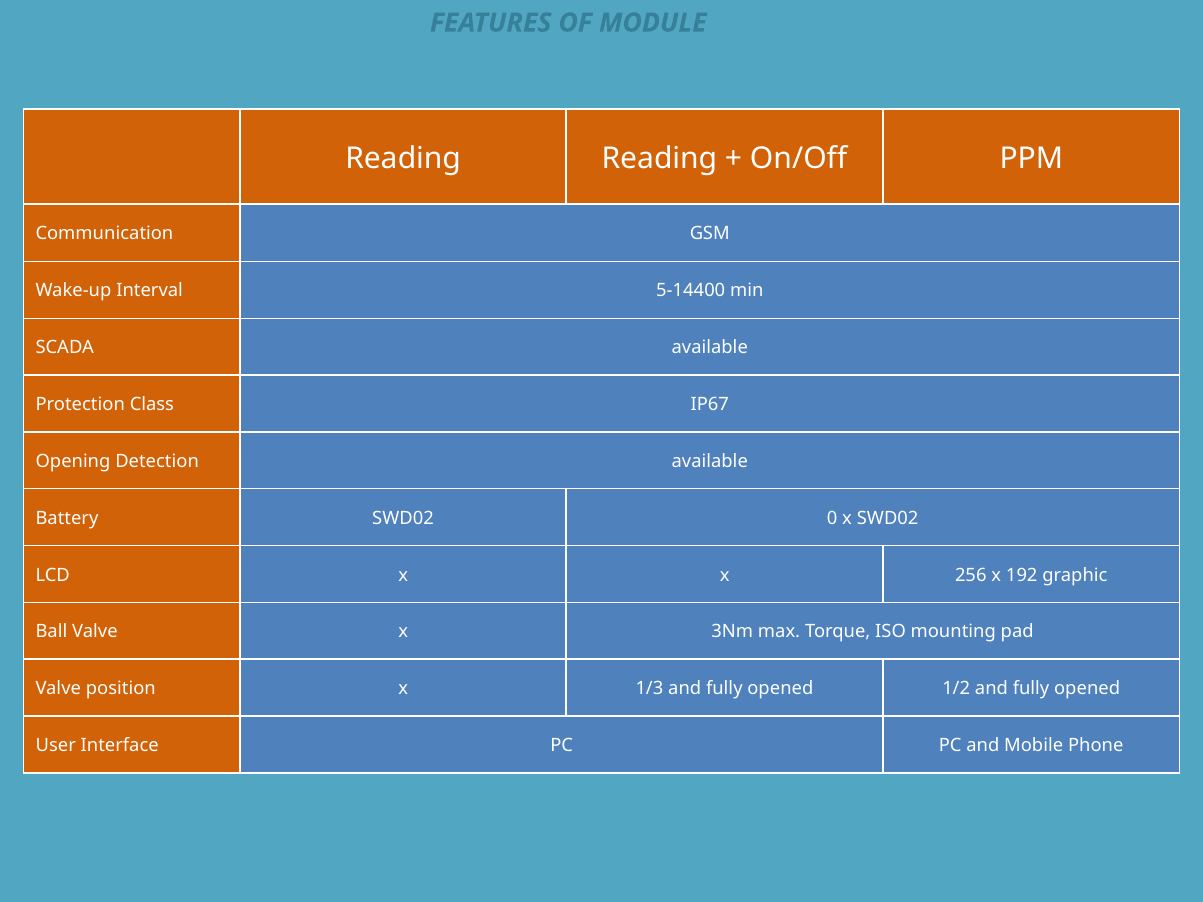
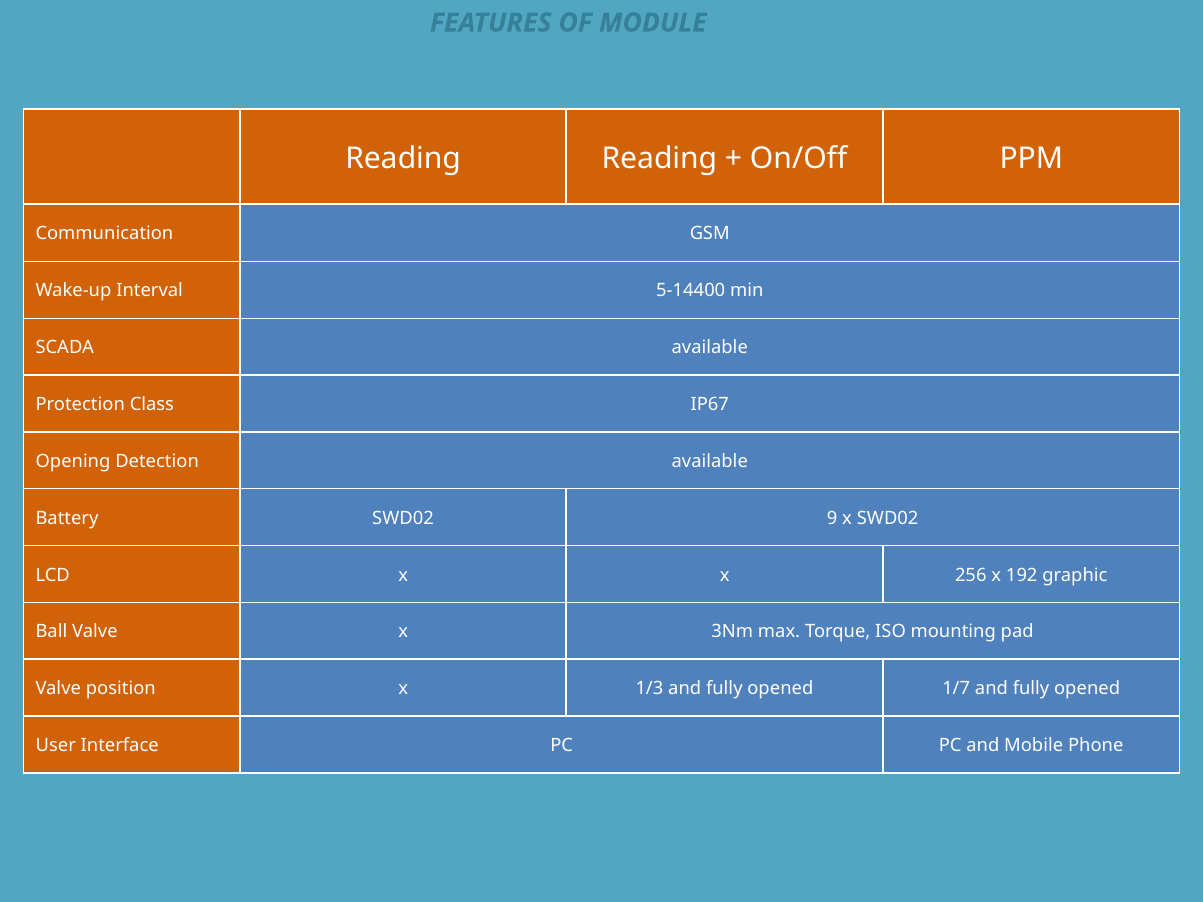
0: 0 -> 9 (832, 518)
1/2: 1/2 -> 1/7 (956, 689)
